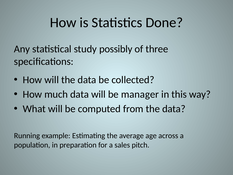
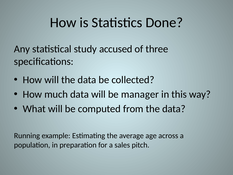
possibly: possibly -> accused (116, 49)
